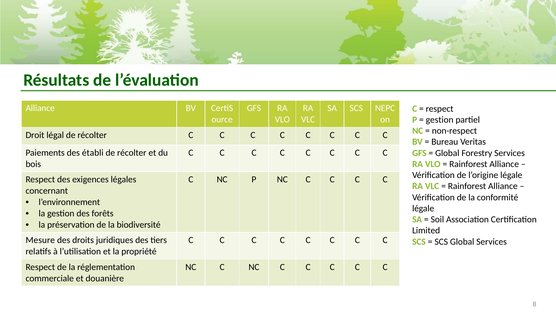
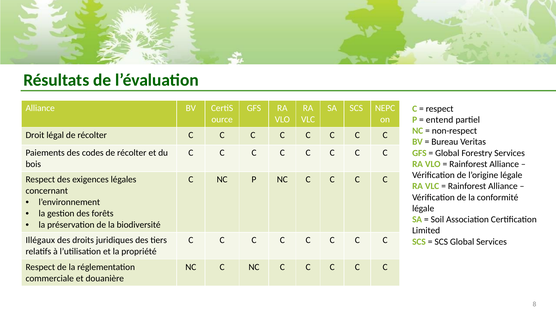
gestion: gestion -> entend (440, 120)
établi: établi -> codes (93, 153)
Mesure: Mesure -> Illégaux (40, 241)
